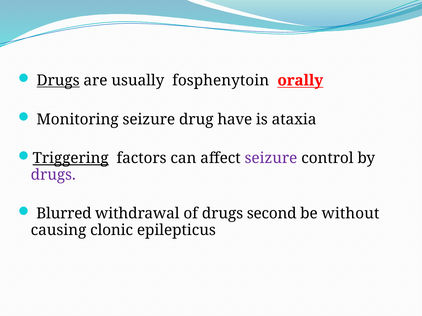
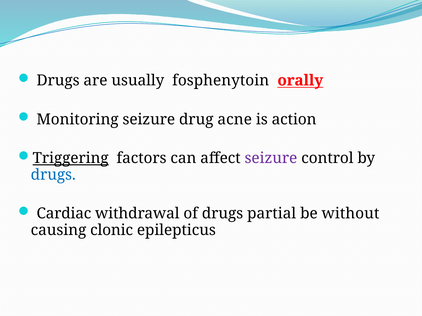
Drugs underline: present -> none (58, 81)
have: have -> acne (235, 120)
ataxia: ataxia -> action (294, 120)
drugs colour: purple -> blue (53, 175)
Blurred: Blurred -> Cardiac (64, 214)
second: second -> partial (272, 214)
